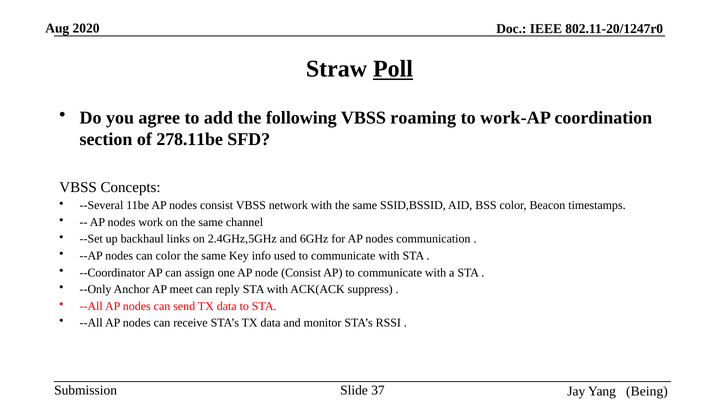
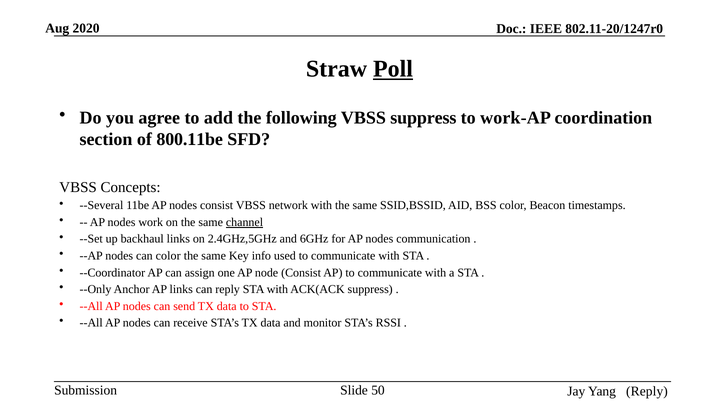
VBSS roaming: roaming -> suppress (423, 118)
278.11be: 278.11be -> 800.11be (190, 140)
channel underline: none -> present (245, 223)
AP meet: meet -> links (181, 290)
37: 37 -> 50 (378, 391)
Yang Being: Being -> Reply (647, 392)
